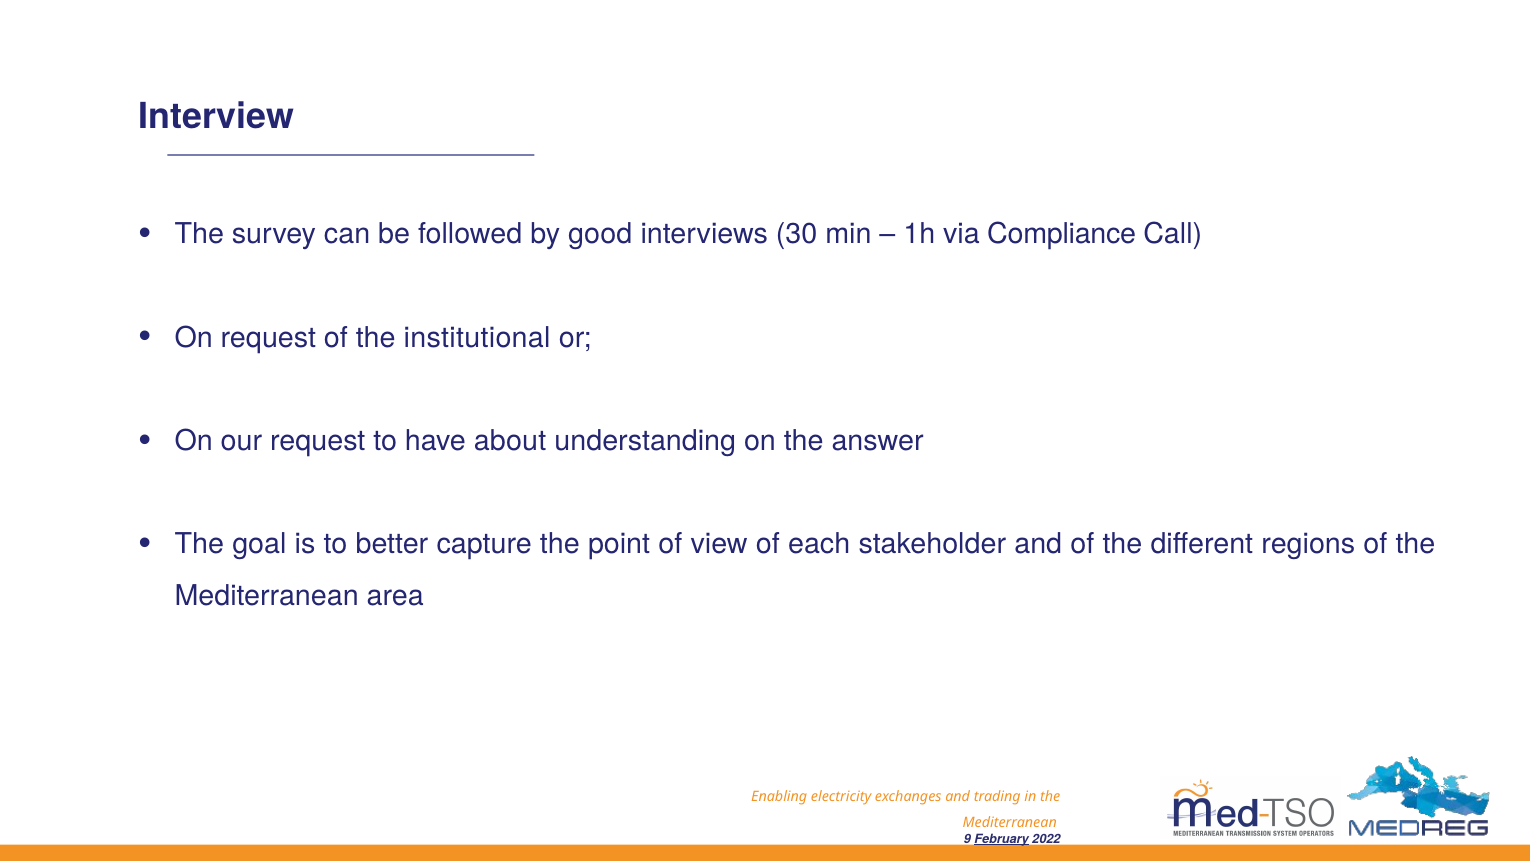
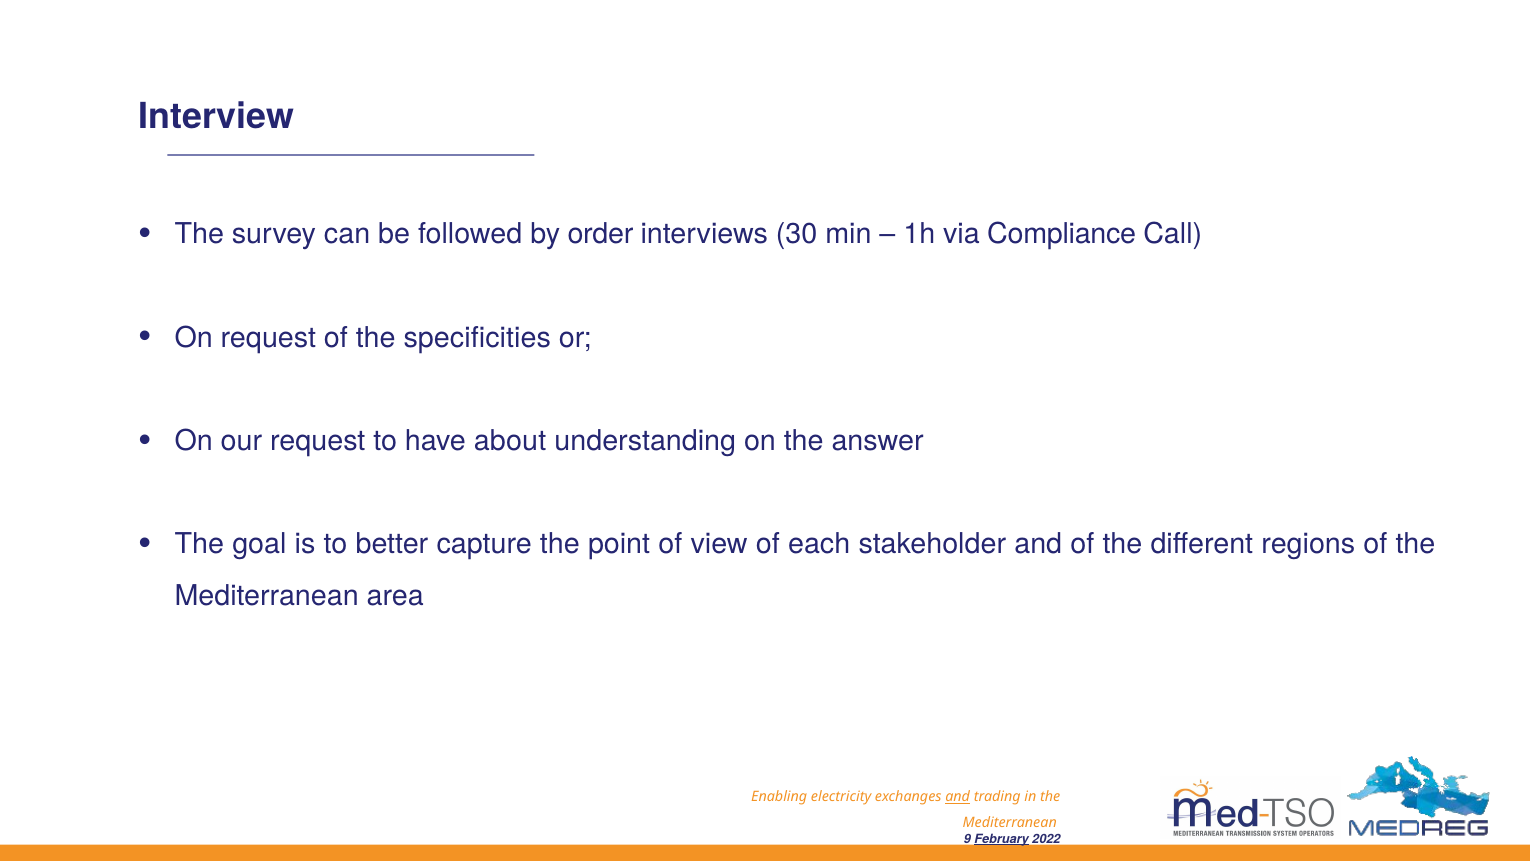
good: good -> order (600, 234)
institutional: institutional -> specificities (477, 338)
and underline: none -> present (958, 796)
